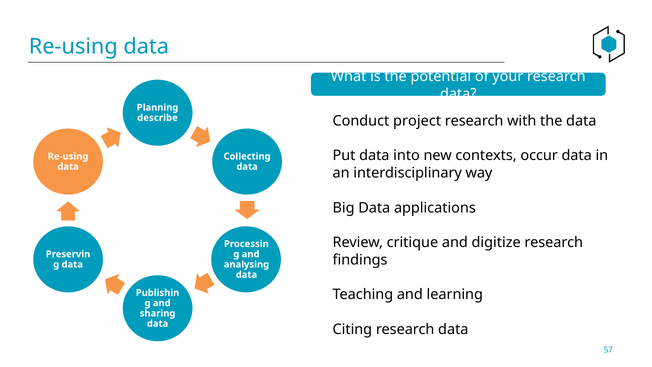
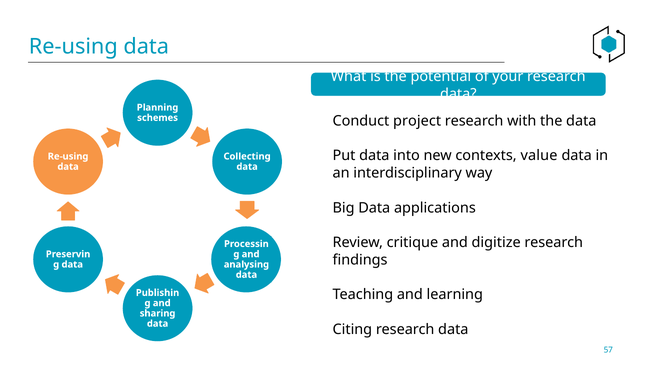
describe: describe -> schemes (158, 118)
occur: occur -> value (539, 156)
